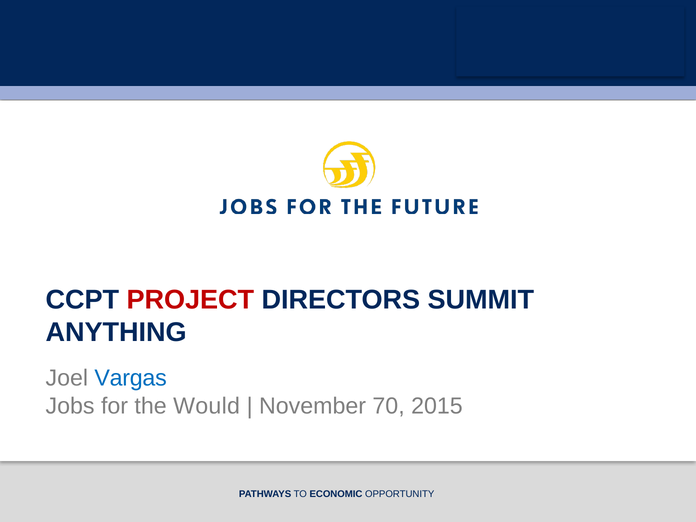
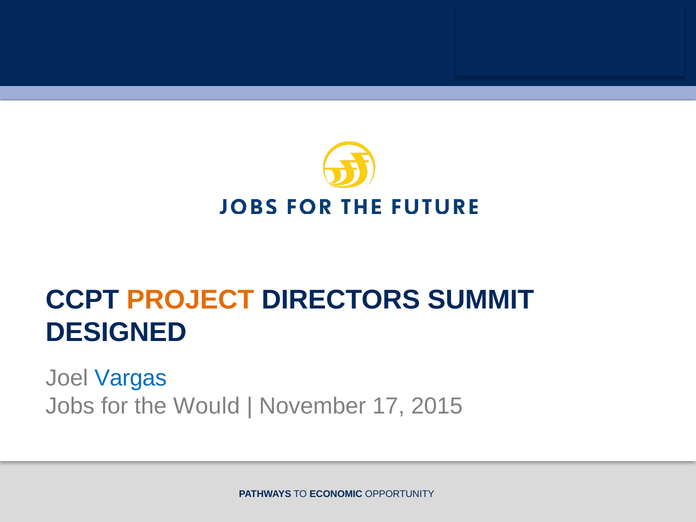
PROJECT colour: red -> orange (190, 300)
ANYTHING: ANYTHING -> DESIGNED (116, 332)
70: 70 -> 17 (389, 406)
